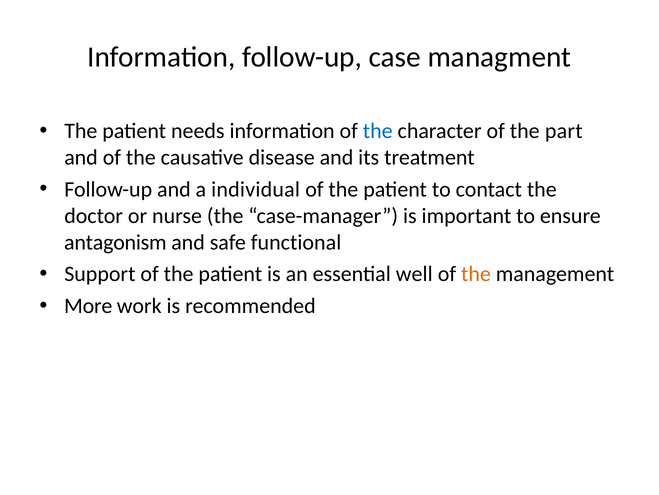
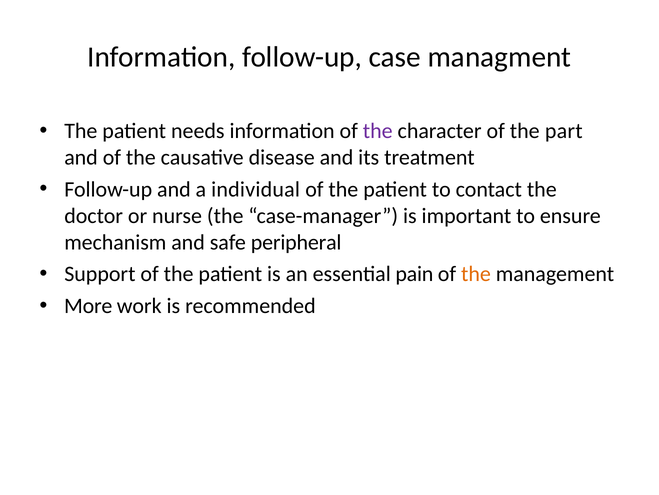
the colour: blue -> purple (378, 131)
antagonism: antagonism -> mechanism (115, 242)
functional: functional -> peripheral (296, 242)
well: well -> pain (414, 274)
